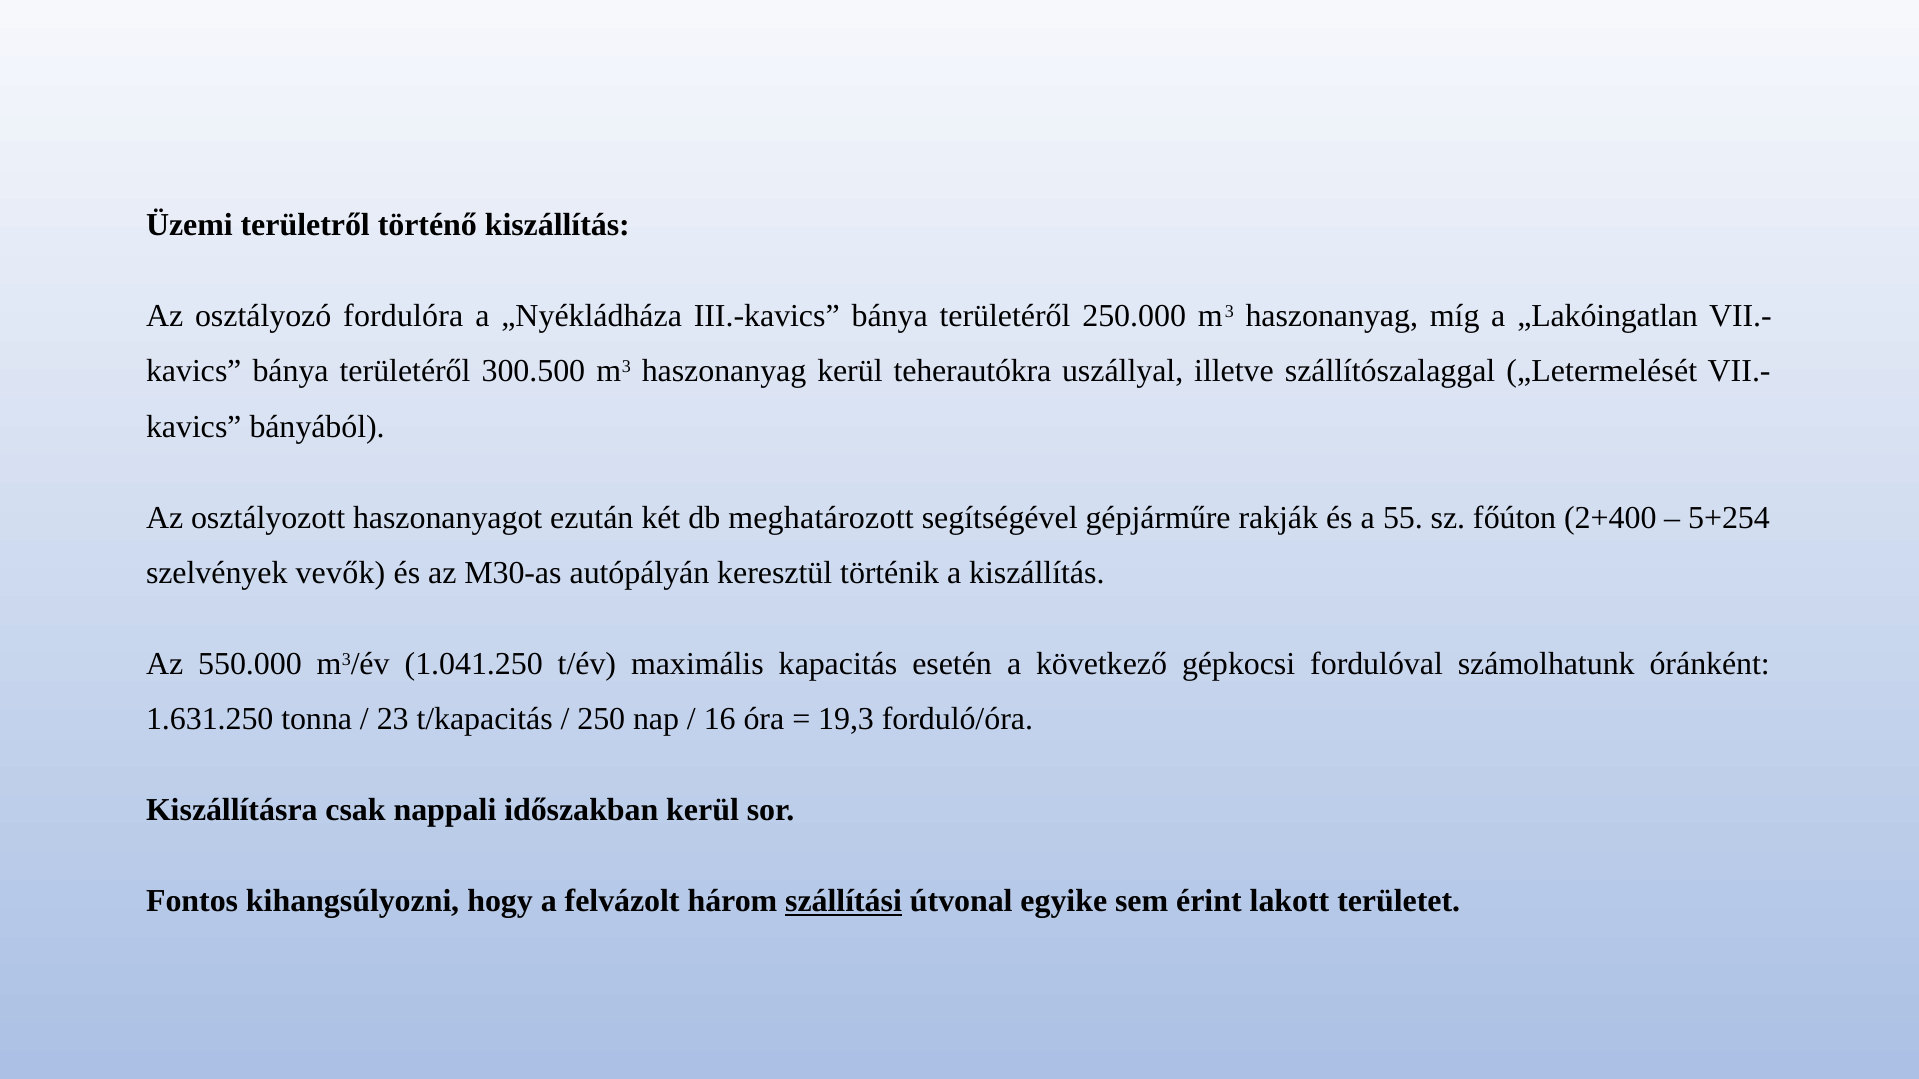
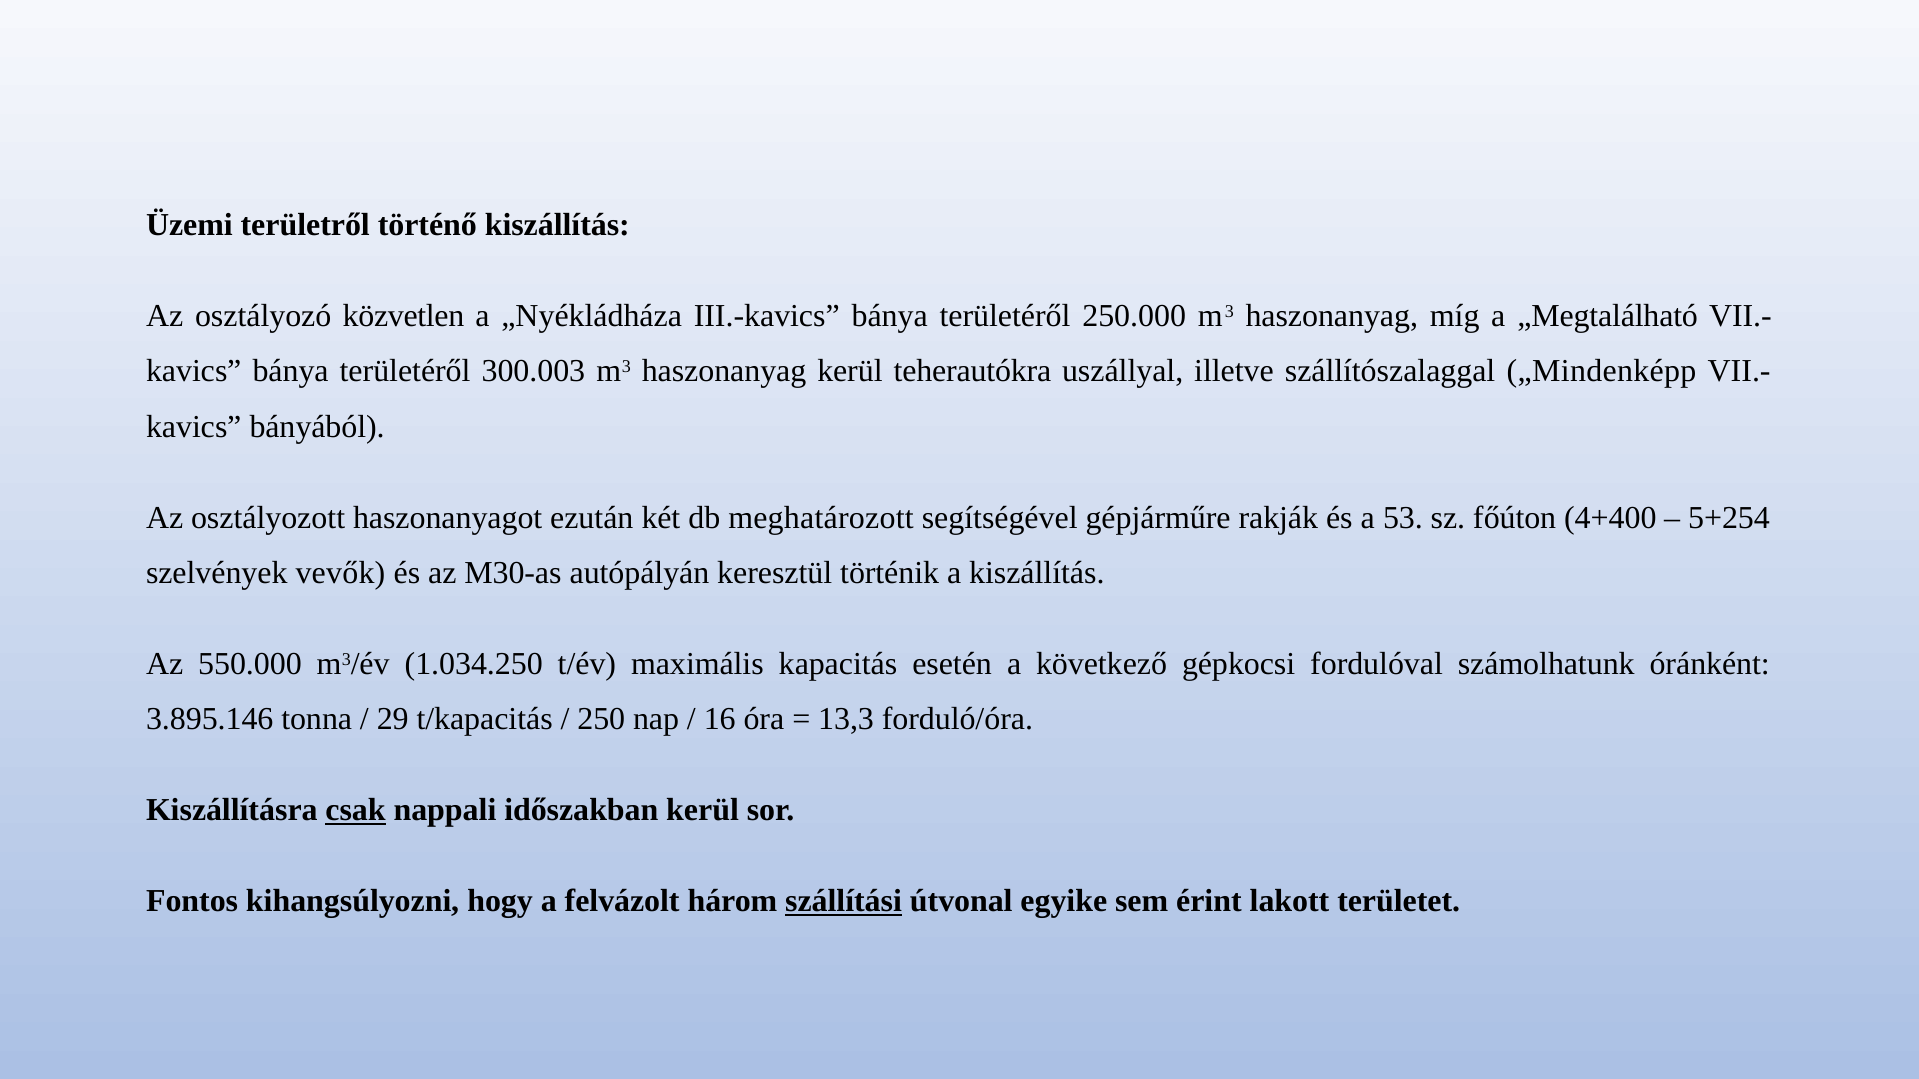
fordulóra: fordulóra -> közvetlen (404, 316)
„Lakóingatlan: „Lakóingatlan -> „Megtalálható (1608, 316)
300.500: 300.500 -> 300.003 (533, 371)
„Letermelését: „Letermelését -> „Mindenképp (1602, 371)
55: 55 -> 53 (1403, 518)
2+400: 2+400 -> 4+400 (1610, 518)
1.041.250: 1.041.250 -> 1.034.250 (474, 664)
1.631.250: 1.631.250 -> 3.895.146 (210, 719)
23: 23 -> 29 (393, 719)
19,3: 19,3 -> 13,3 (846, 719)
csak underline: none -> present (356, 810)
